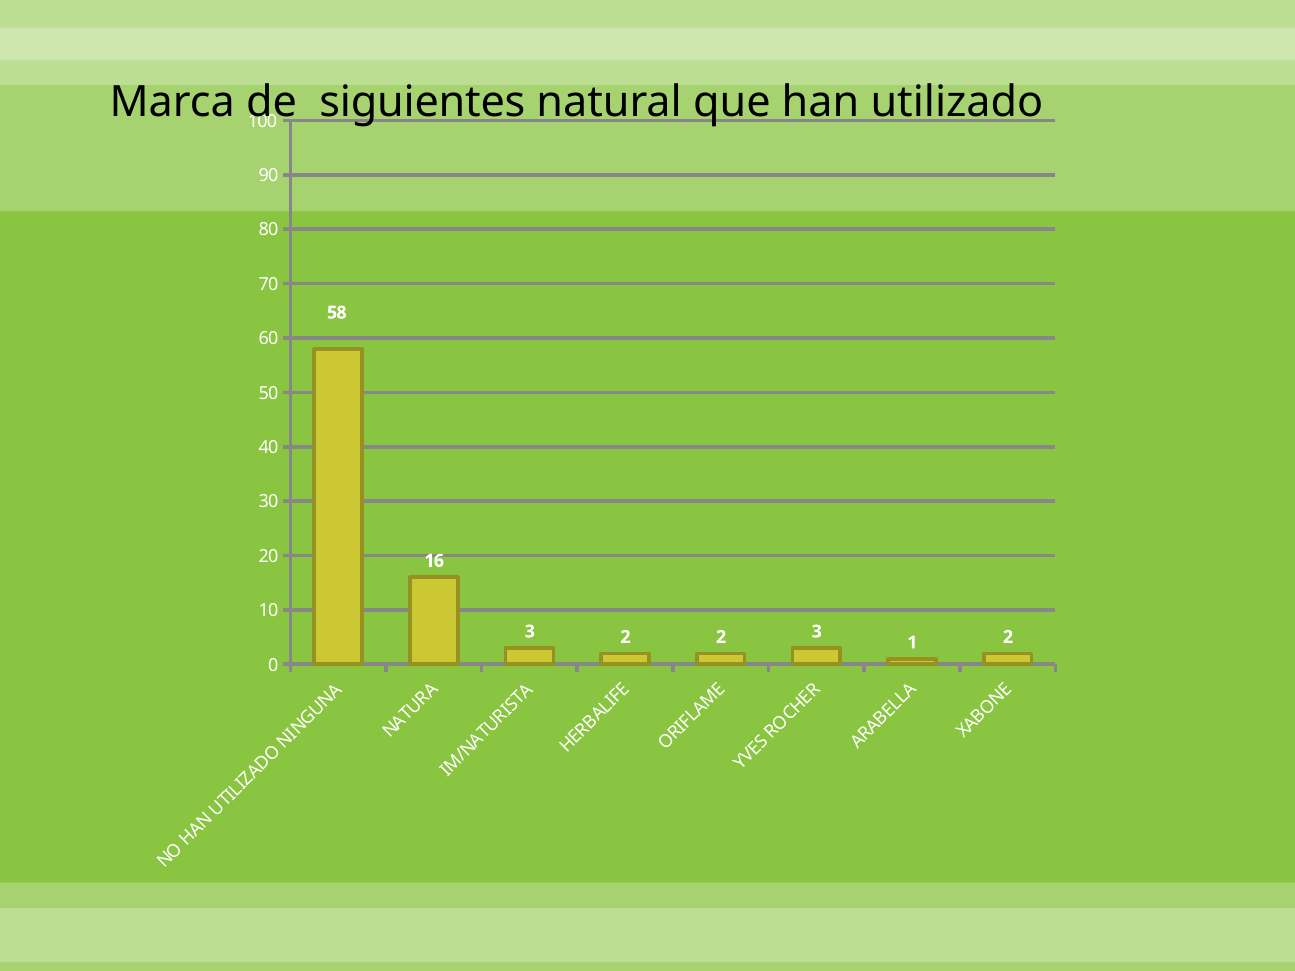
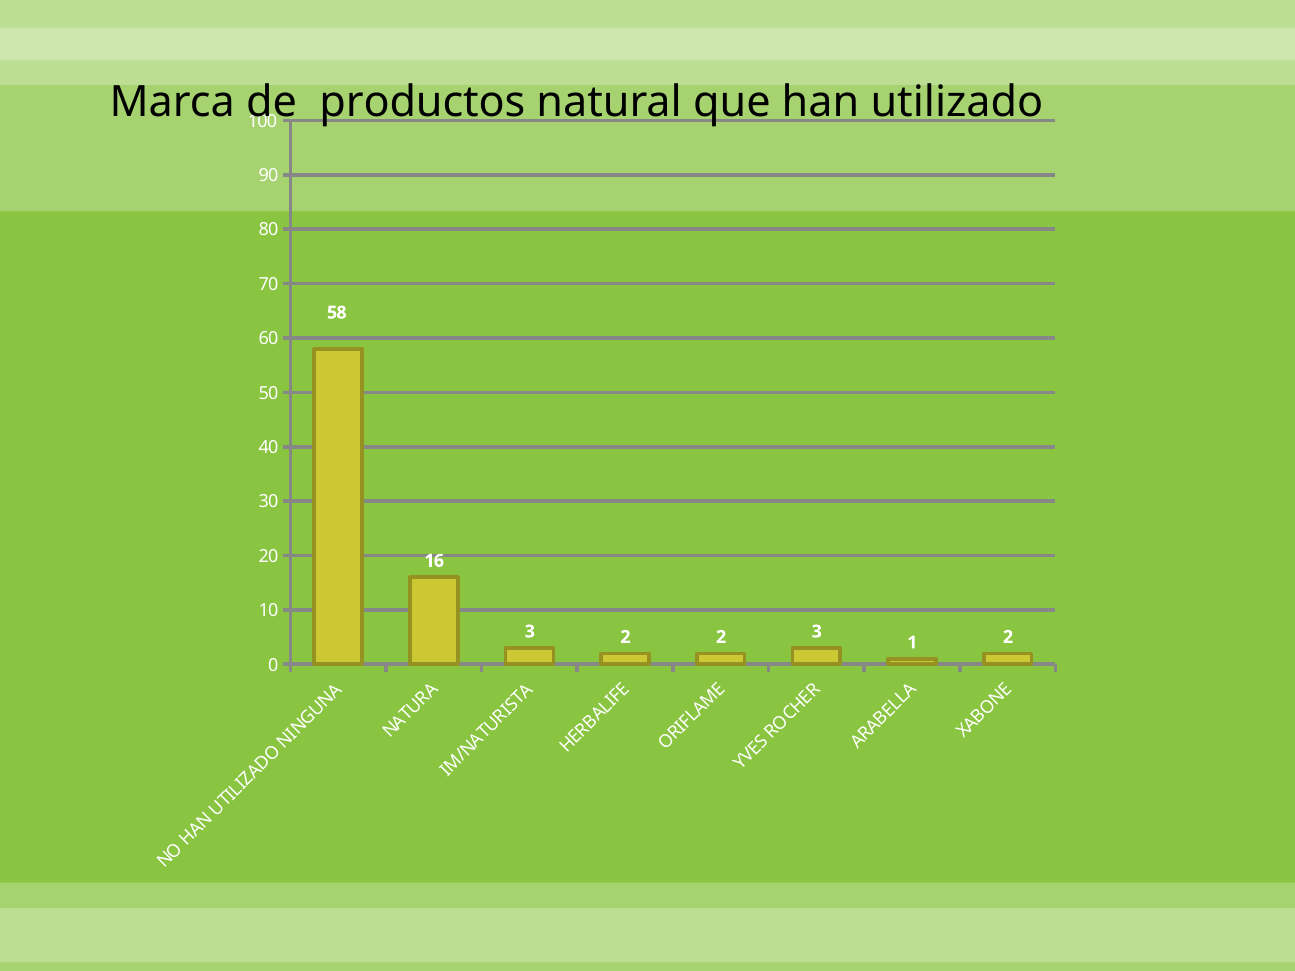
siguientes: siguientes -> productos (422, 103)
